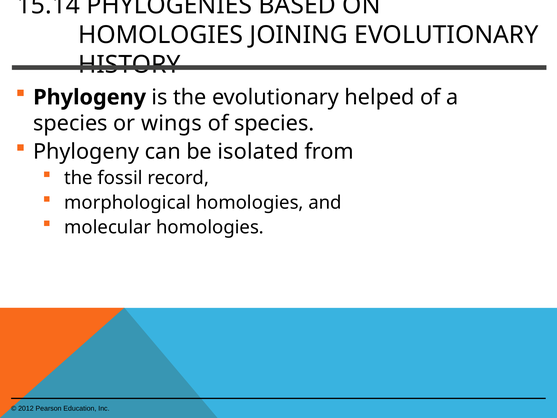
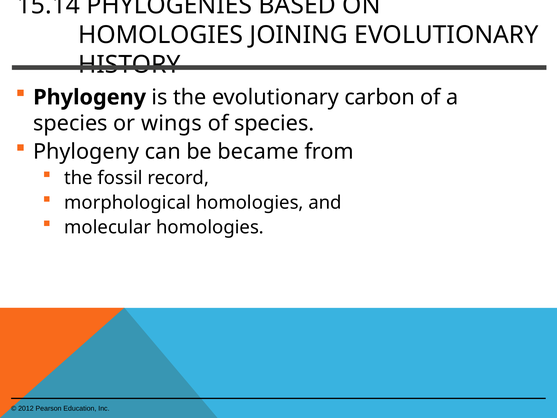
helped: helped -> carbon (380, 97)
isolated: isolated -> became (258, 152)
